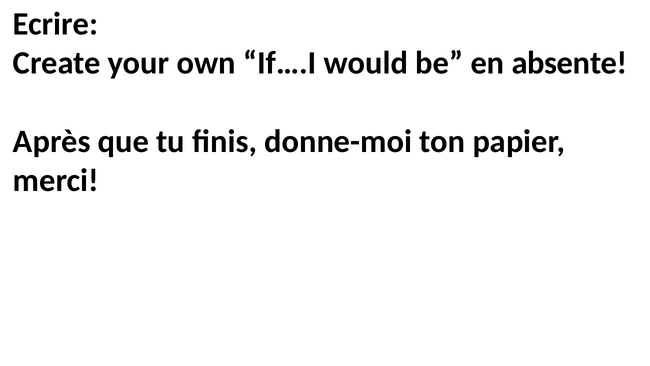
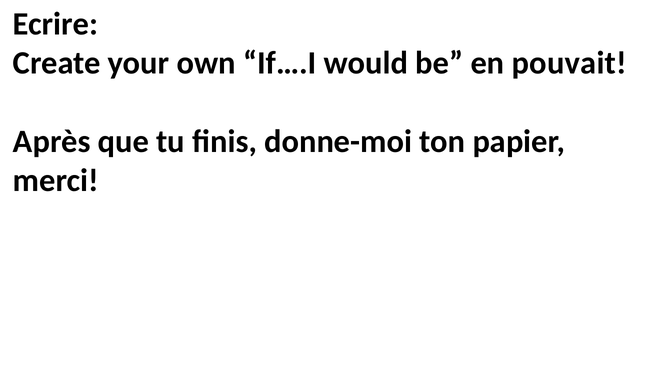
absente: absente -> pouvait (569, 63)
